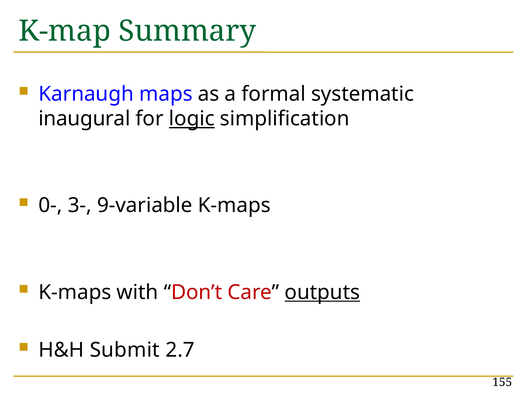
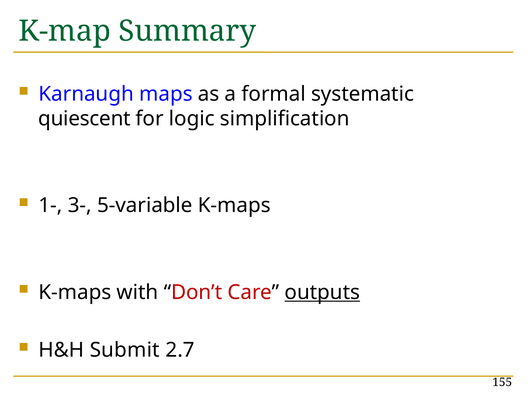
inaugural: inaugural -> quiescent (84, 119)
logic underline: present -> none (192, 119)
0-: 0- -> 1- (50, 206)
9-variable: 9-variable -> 5-variable (145, 206)
